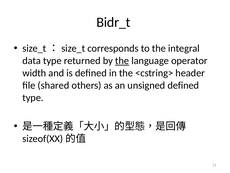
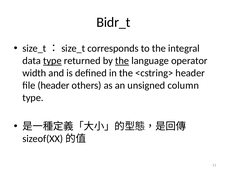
type underline: none -> present (52, 61)
file shared: shared -> header (53, 85)
unsigned defined: defined -> column (183, 85)
